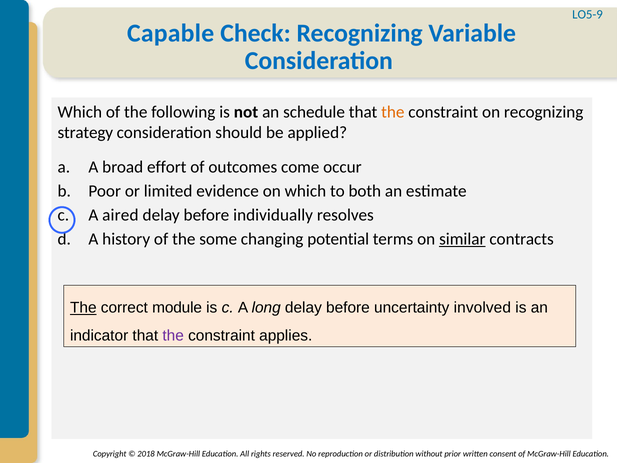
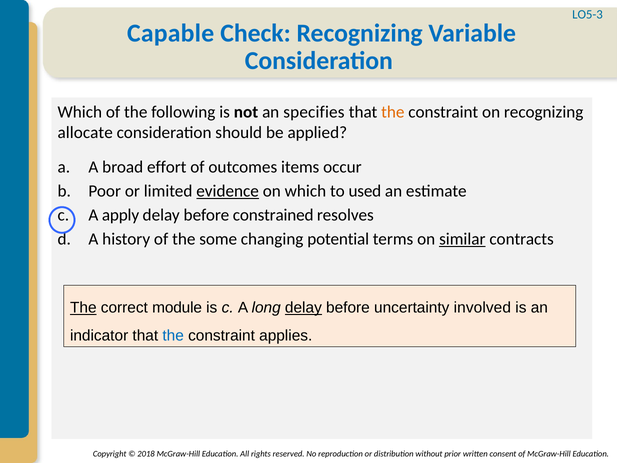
LO5-9: LO5-9 -> LO5-3 (587, 14)
schedule: schedule -> specifies (314, 112)
strategy: strategy -> allocate (85, 133)
come: come -> items (300, 167)
evidence underline: none -> present (228, 191)
both: both -> used (365, 191)
aired: aired -> apply (121, 215)
individually: individually -> constrained (273, 215)
delay underline: none -> present (303, 308)
the colour: purple -> blue (173, 335)
